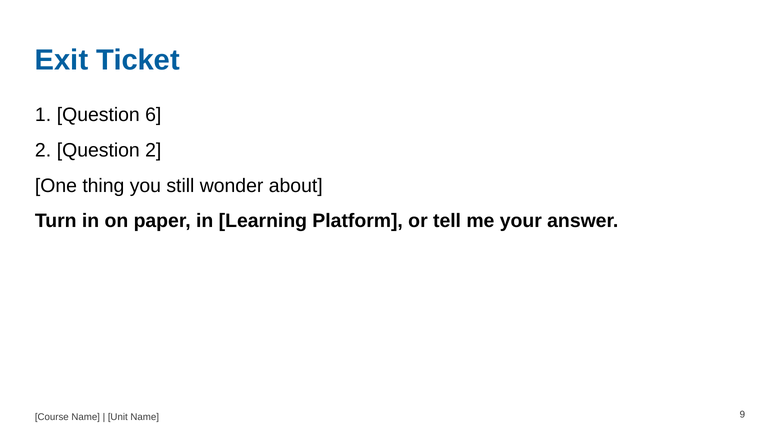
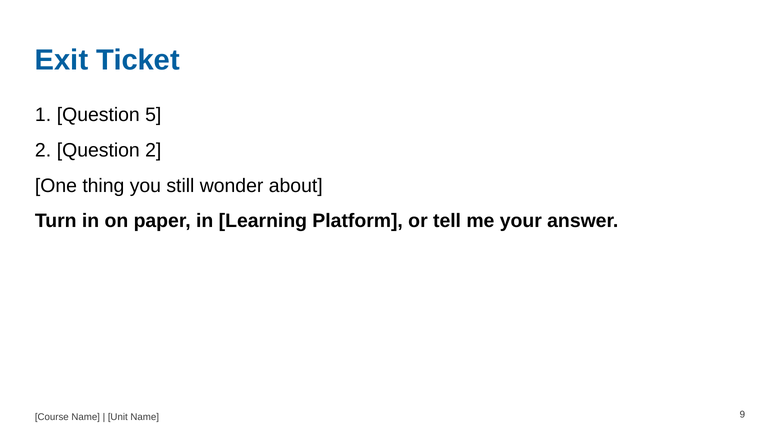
6: 6 -> 5 (153, 115)
